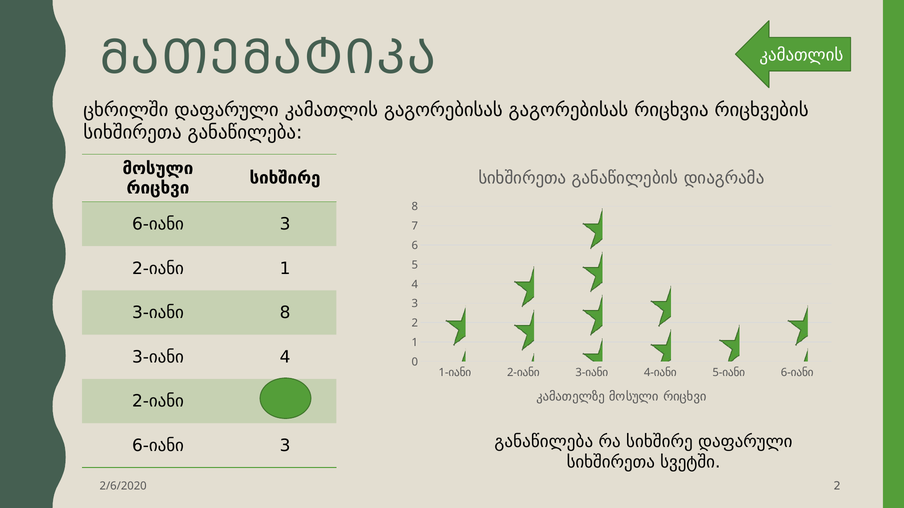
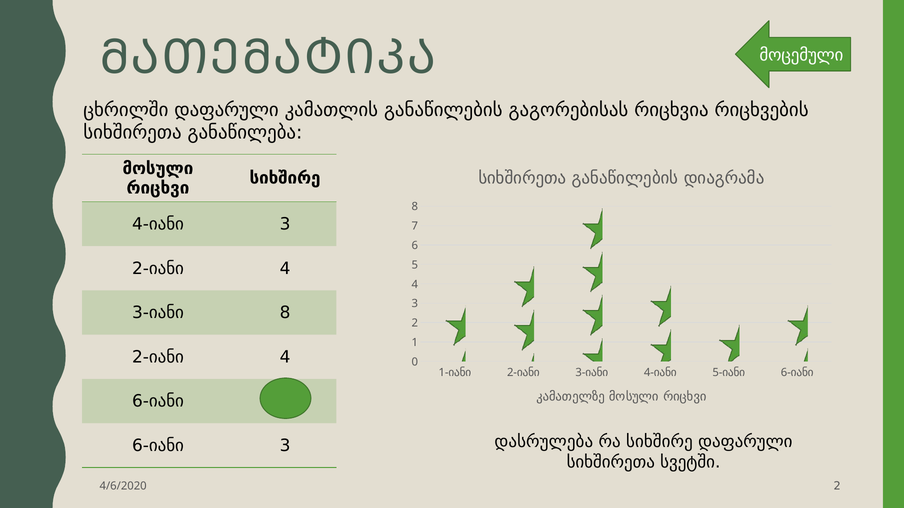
კამათლის: კამათლის -> მოცემული (801, 55)
კამათლის გაგორებისას: გაგორებისას -> განაწილების (443, 110)
6-იანი: 6-იანი -> 4-იანი (158, 224)
1: 1 -> 4 (285, 269)
3-იანი: 3-იანი -> 2-იანი (158, 357)
2-იანი: 2-იანი -> 6-იანი (158, 402)
განაწილება: განაწილება -> დასრულება (544, 442)
2/6/2020: 2/6/2020 -> 4/6/2020 (123, 486)
